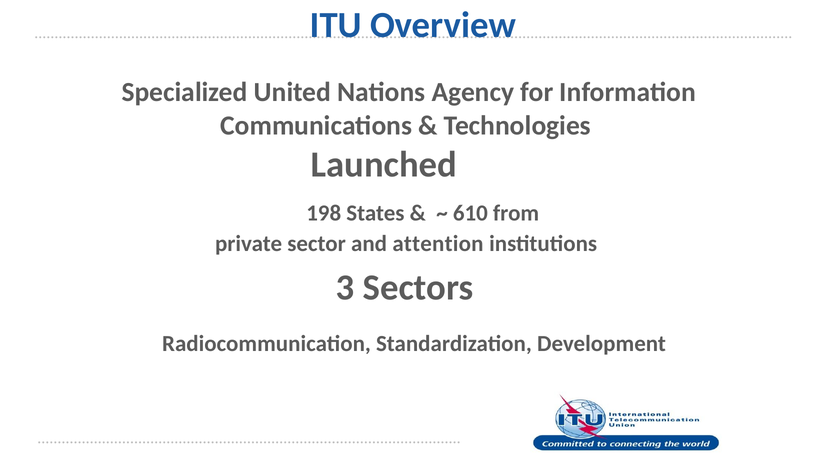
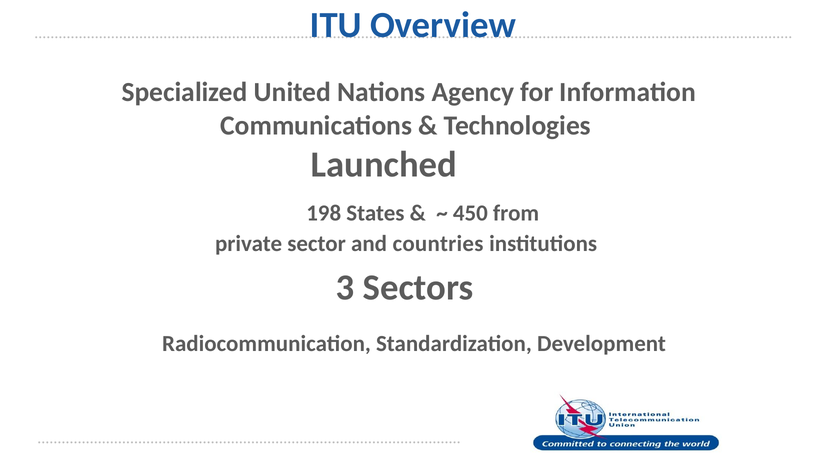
610: 610 -> 450 (470, 213)
attention: attention -> countries (438, 243)
